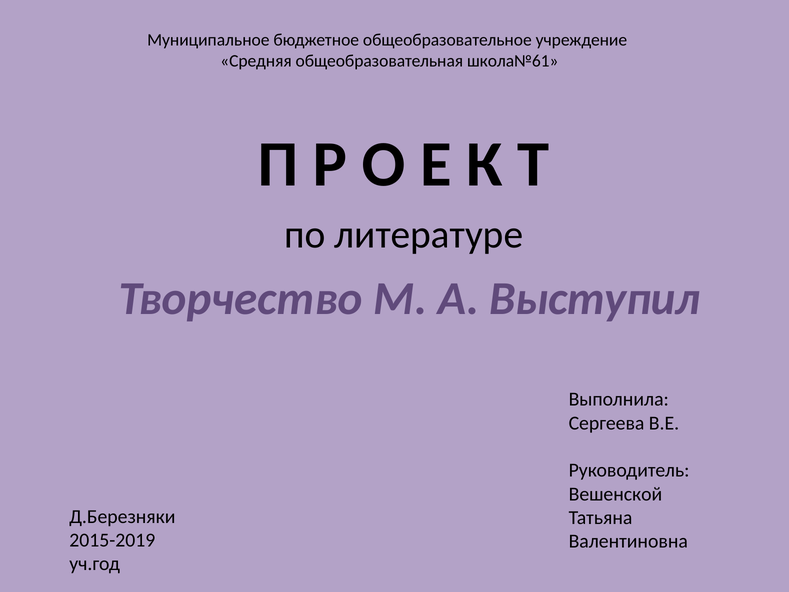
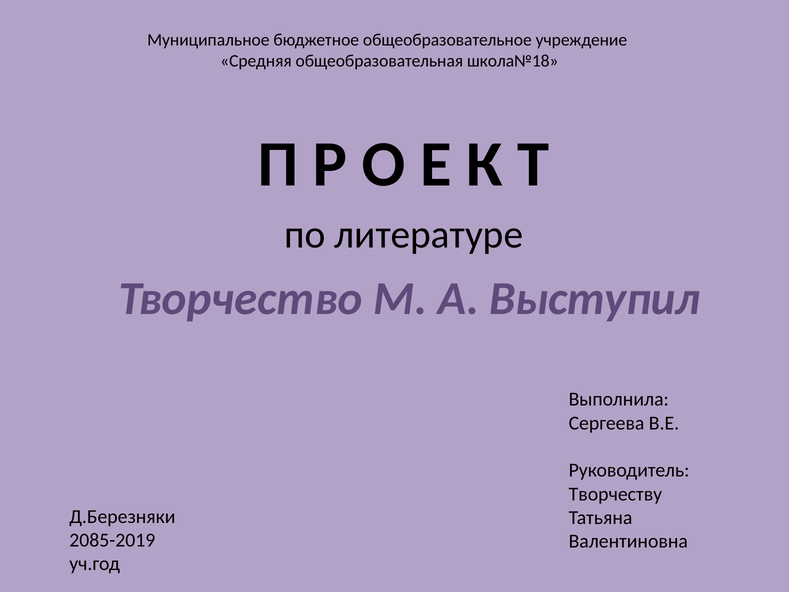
школа№61: школа№61 -> школа№18 (513, 61)
Вешенской: Вешенской -> Творчеству (615, 494)
2015-2019: 2015-2019 -> 2085-2019 (112, 540)
